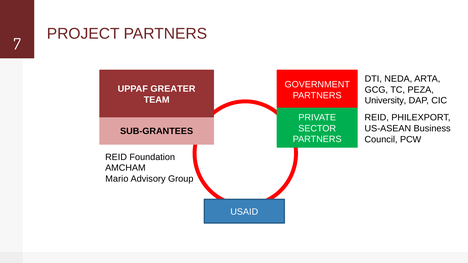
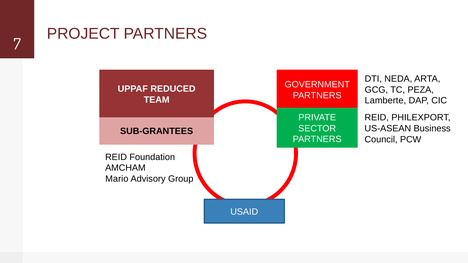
GREATER: GREATER -> REDUCED (173, 89)
University: University -> Lamberte (385, 101)
